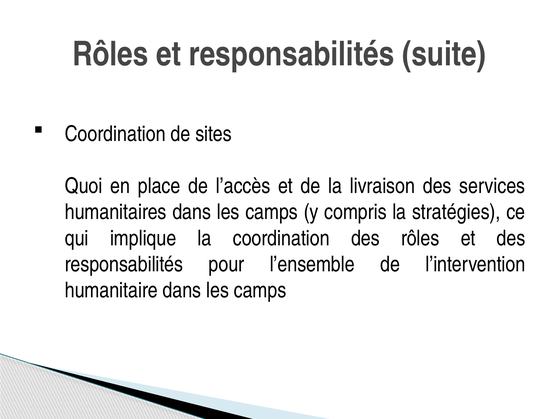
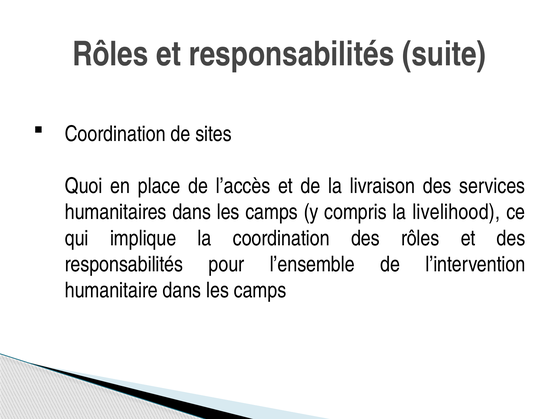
stratégies: stratégies -> livelihood (456, 212)
